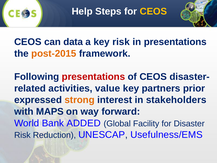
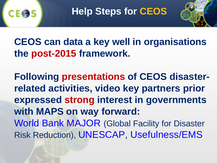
key risk: risk -> well (121, 42)
in presentations: presentations -> organisations (175, 42)
post-2015 colour: orange -> red (54, 53)
value: value -> video (108, 88)
strong colour: orange -> red (80, 100)
stakeholders: stakeholders -> governments (176, 100)
ADDED: ADDED -> MAJOR (84, 123)
